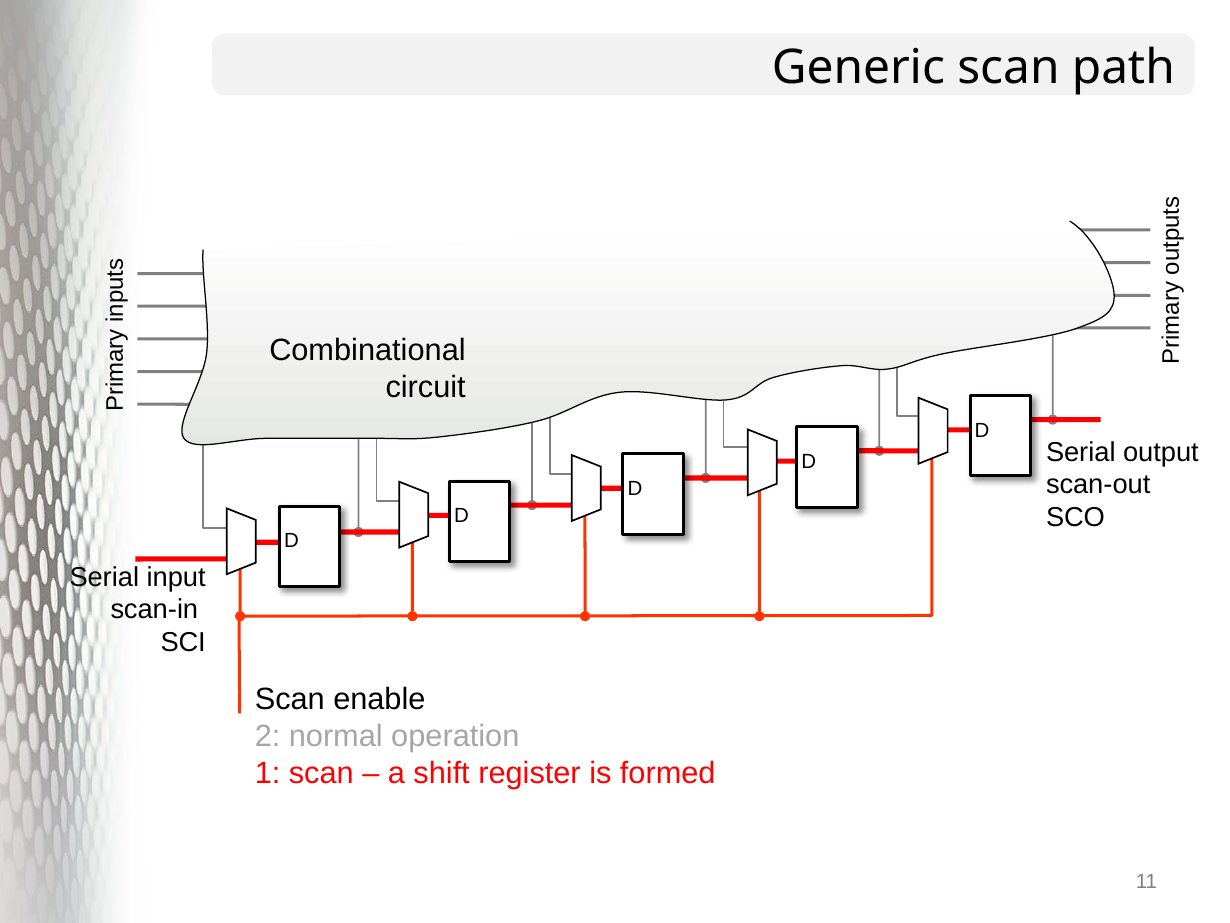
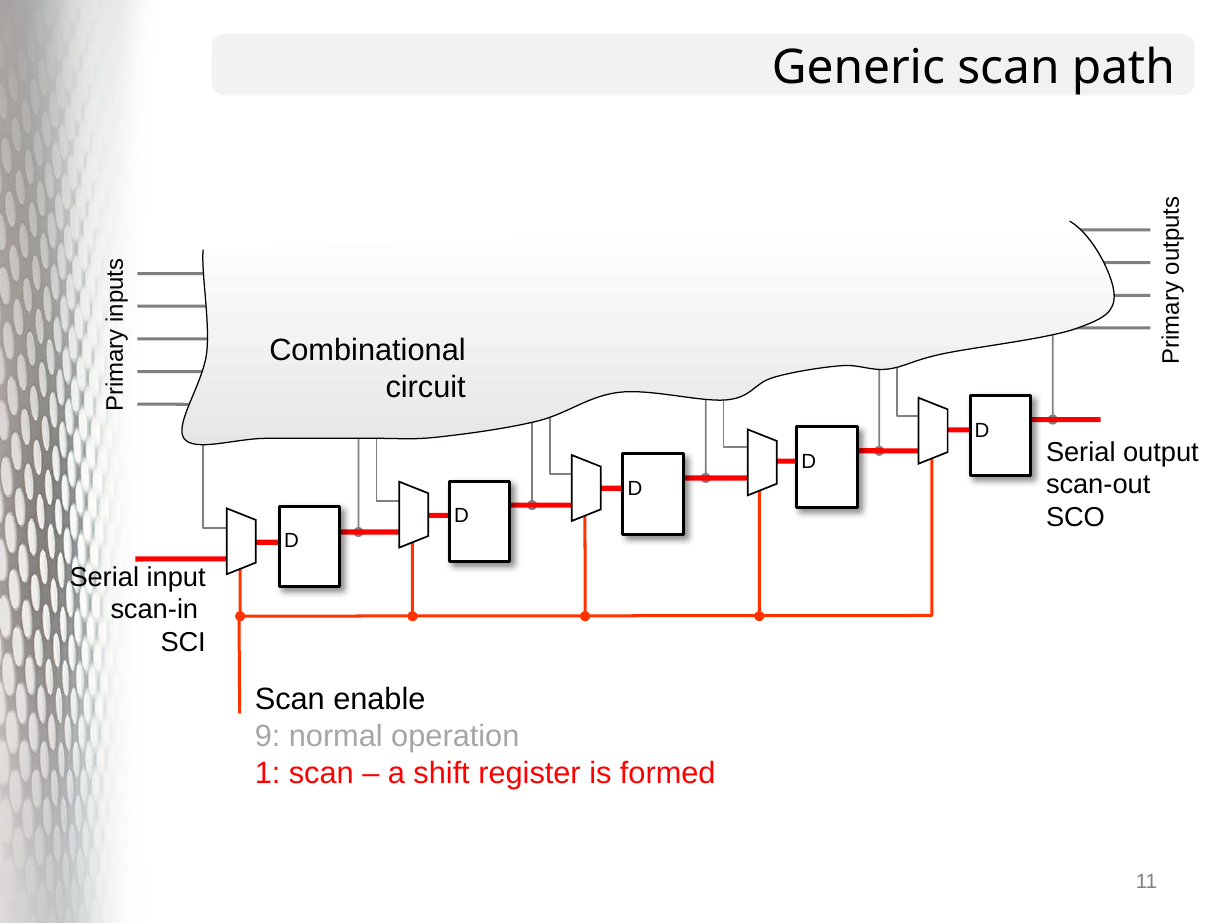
2: 2 -> 9 (268, 736)
